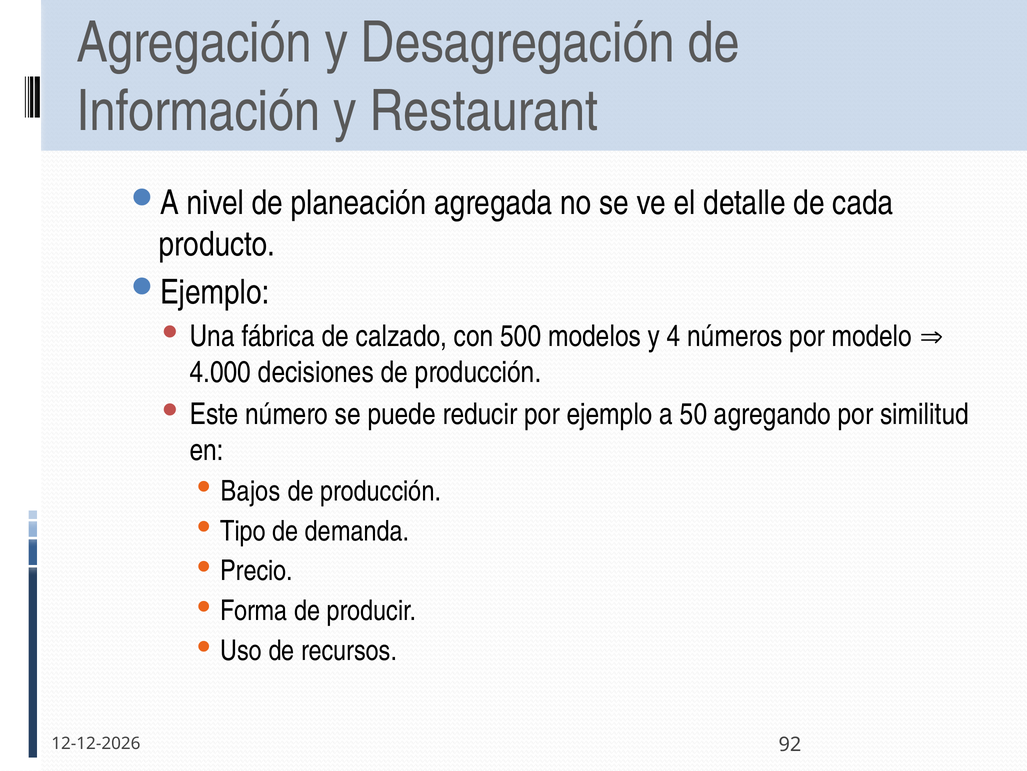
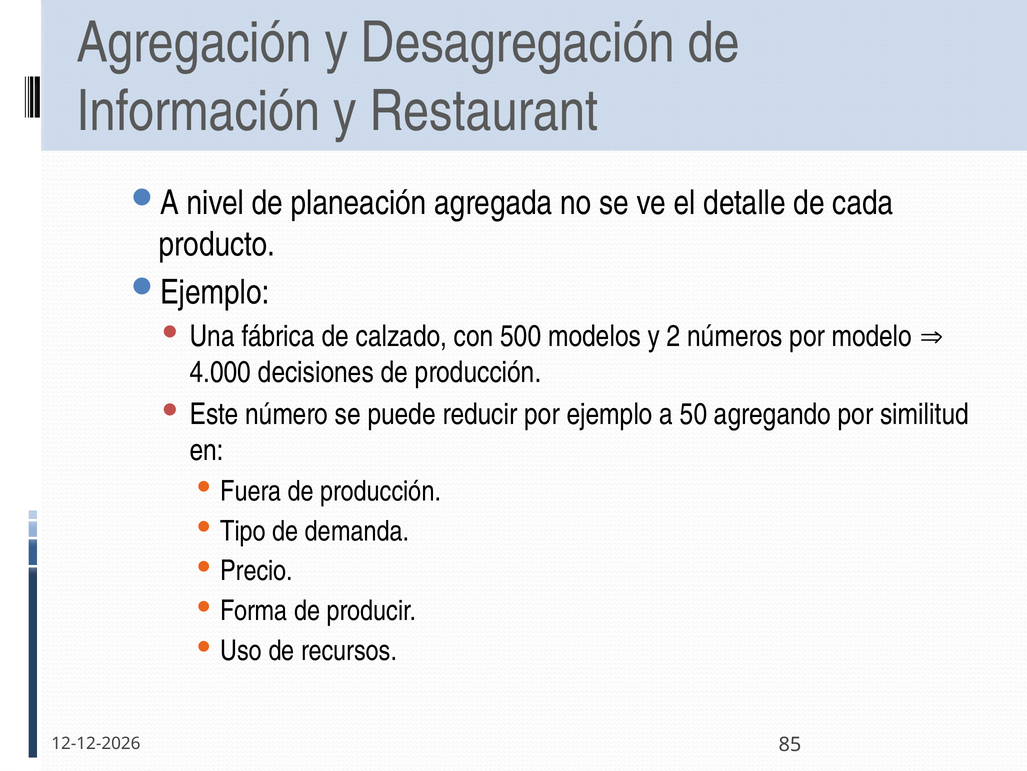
4: 4 -> 2 (674, 336)
Bajos: Bajos -> Fuera (251, 491)
92: 92 -> 85 (790, 744)
